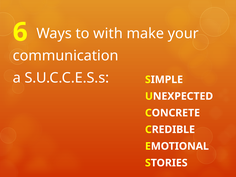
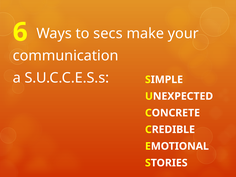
with: with -> secs (108, 34)
